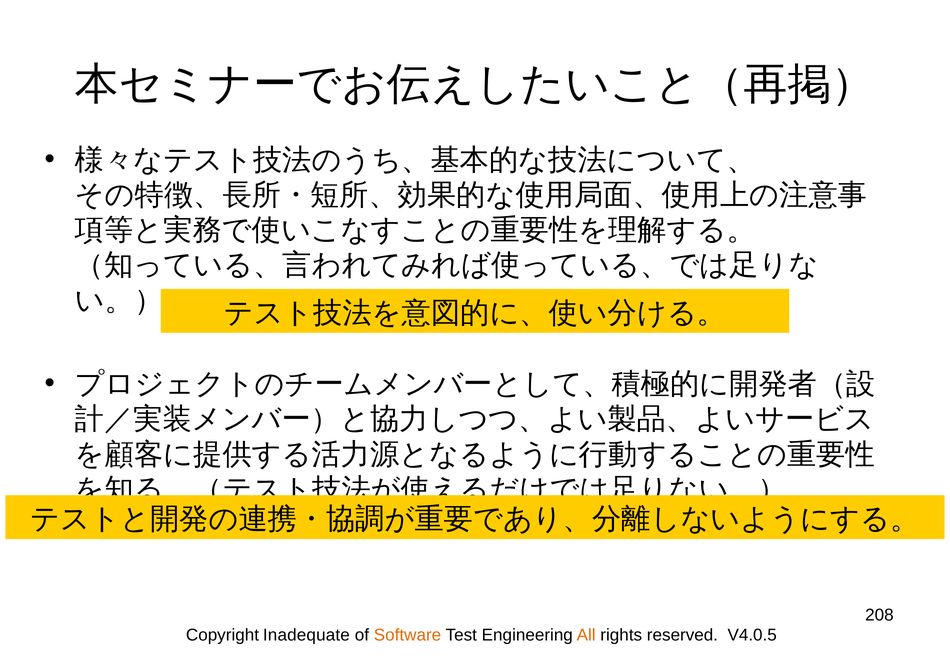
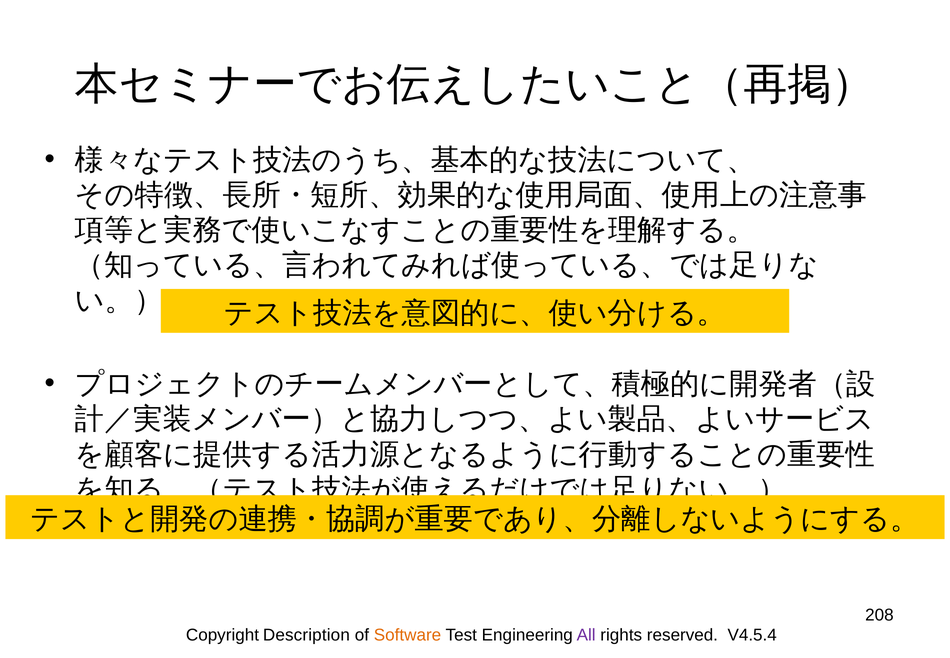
Inadequate: Inadequate -> Description (306, 635)
All colour: orange -> purple (586, 635)
V4.0.5: V4.0.5 -> V4.5.4 (752, 635)
